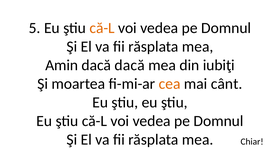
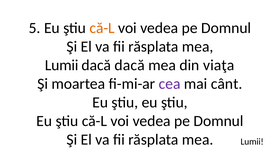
Amin: Amin -> Lumii (62, 65)
iubiţi: iubiţi -> viaţa (219, 65)
cea colour: orange -> purple (170, 84)
Chiar: Chiar -> Lumii (252, 142)
